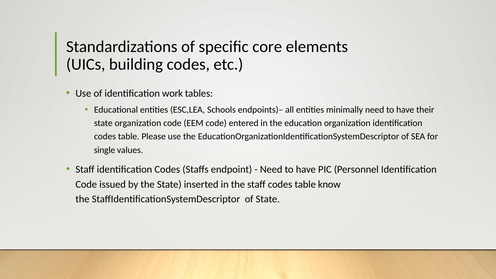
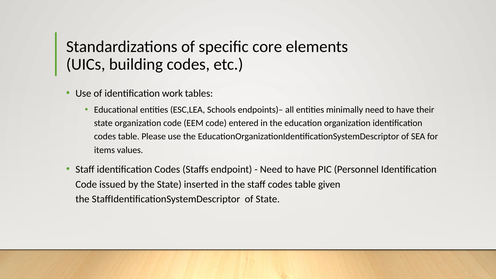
single: single -> items (104, 150)
know: know -> given (329, 184)
